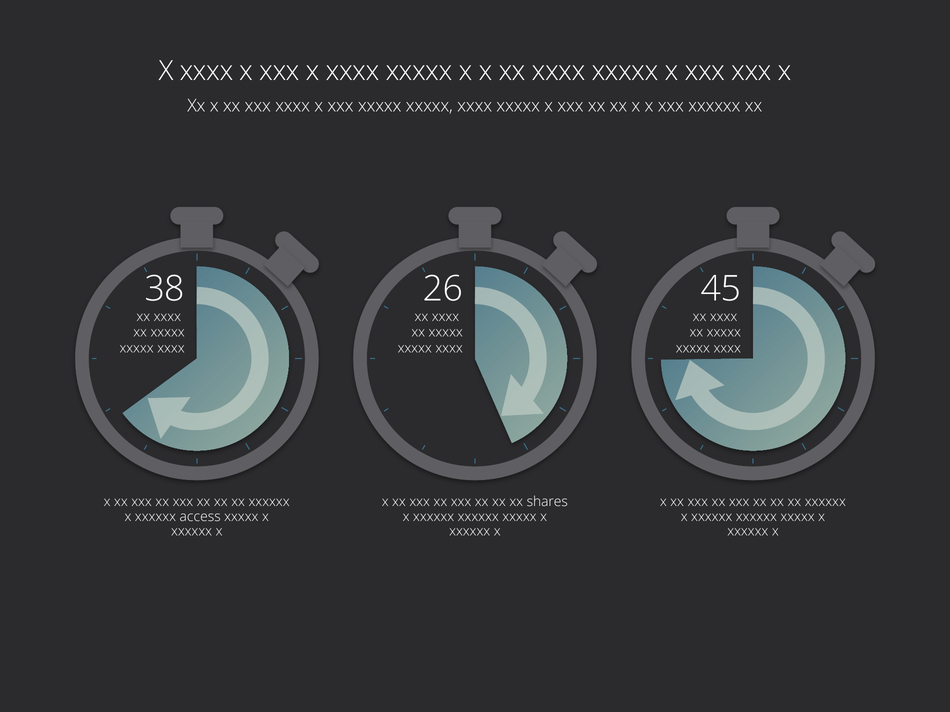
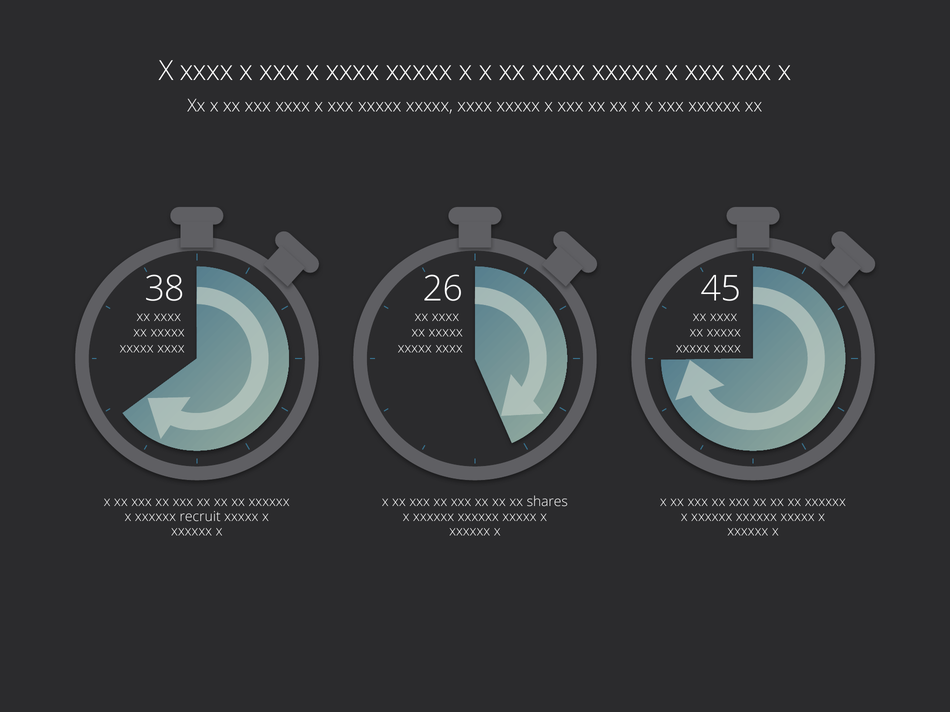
access: access -> recruit (200, 517)
